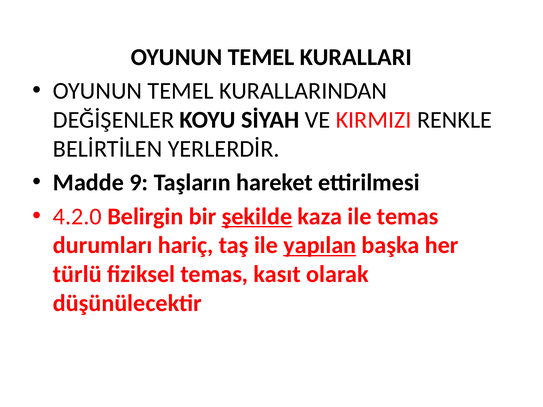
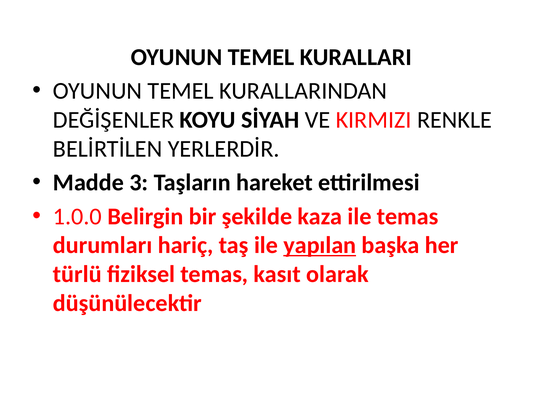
9: 9 -> 3 (139, 183)
4.2.0: 4.2.0 -> 1.0.0 (77, 217)
şekilde underline: present -> none (257, 217)
